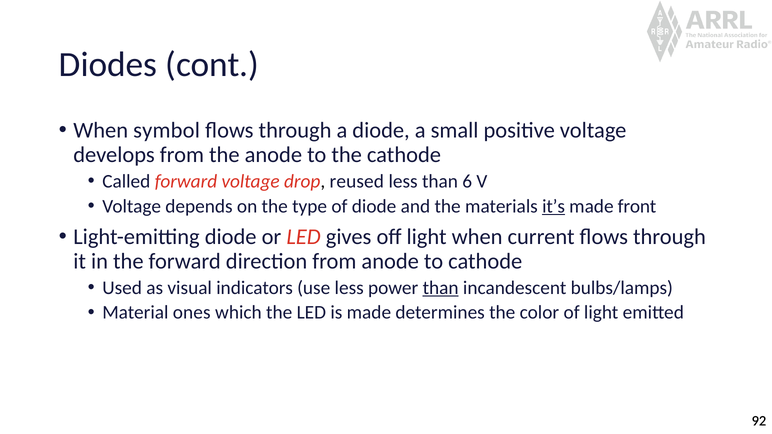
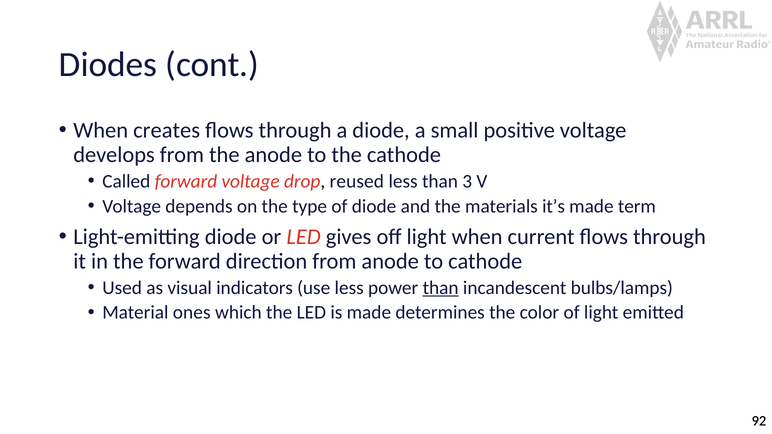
symbol: symbol -> creates (167, 131)
6: 6 -> 3 (467, 181)
it’s underline: present -> none (554, 206)
front: front -> term (637, 206)
